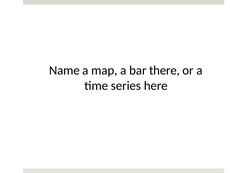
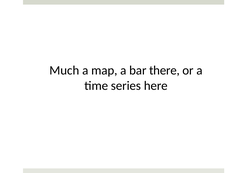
Name: Name -> Much (64, 70)
